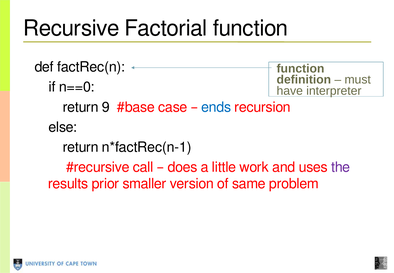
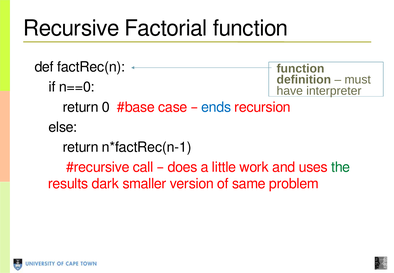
9: 9 -> 0 (106, 107)
the colour: purple -> green (341, 167)
prior: prior -> dark (105, 183)
